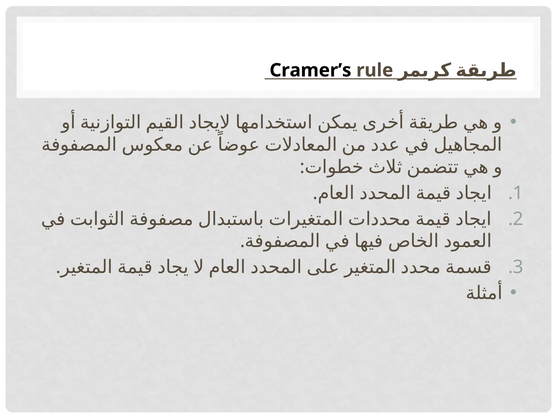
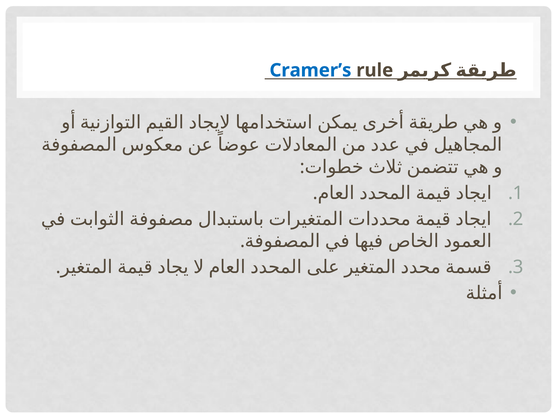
Cramer’s colour: black -> blue (310, 70)
